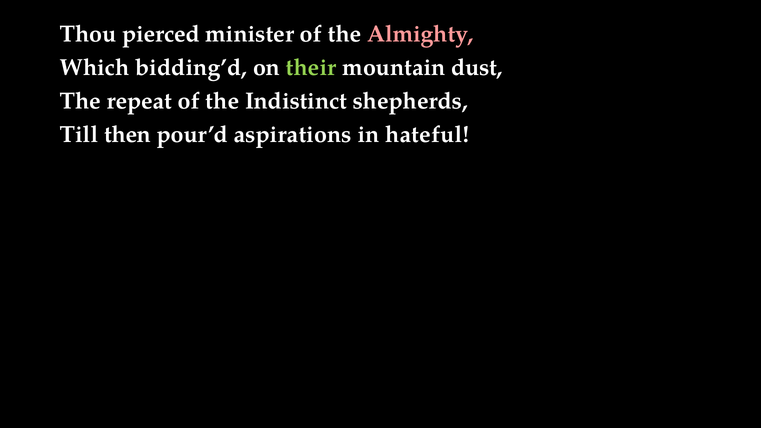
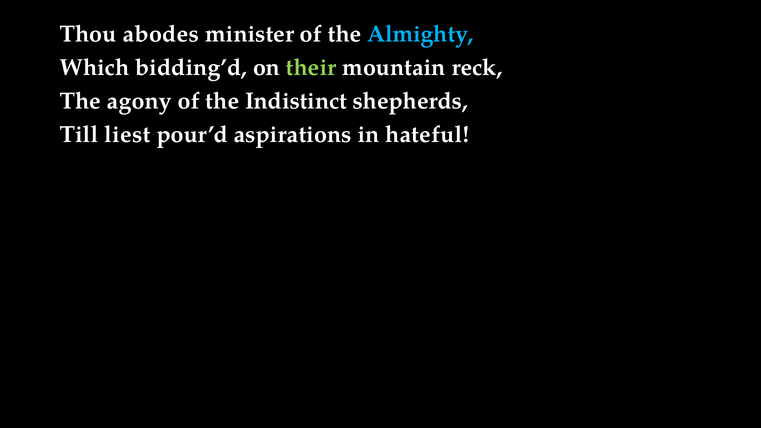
pierced: pierced -> abodes (161, 34)
Almighty colour: pink -> light blue (420, 34)
dust: dust -> reck (477, 67)
repeat: repeat -> agony (139, 101)
then: then -> liest (127, 134)
